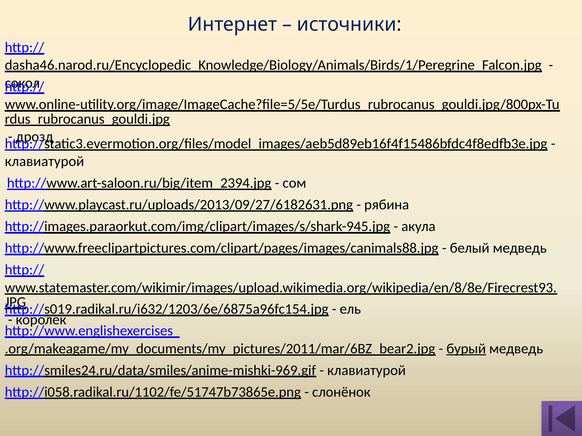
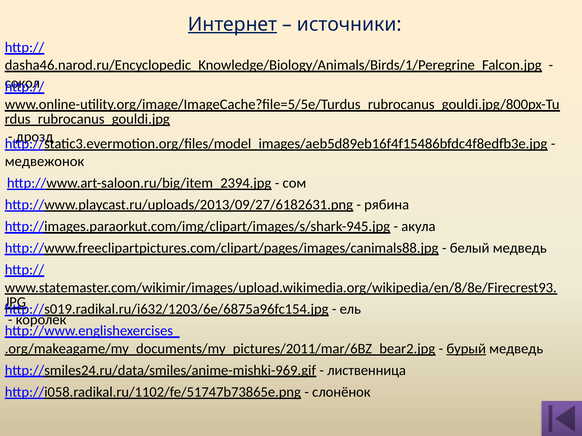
Интернет underline: none -> present (233, 24)
клавиатурой: клавиатурой -> медвежонок (44, 162)
клавиатурой: клавиатурой -> лиственница (367, 371)
